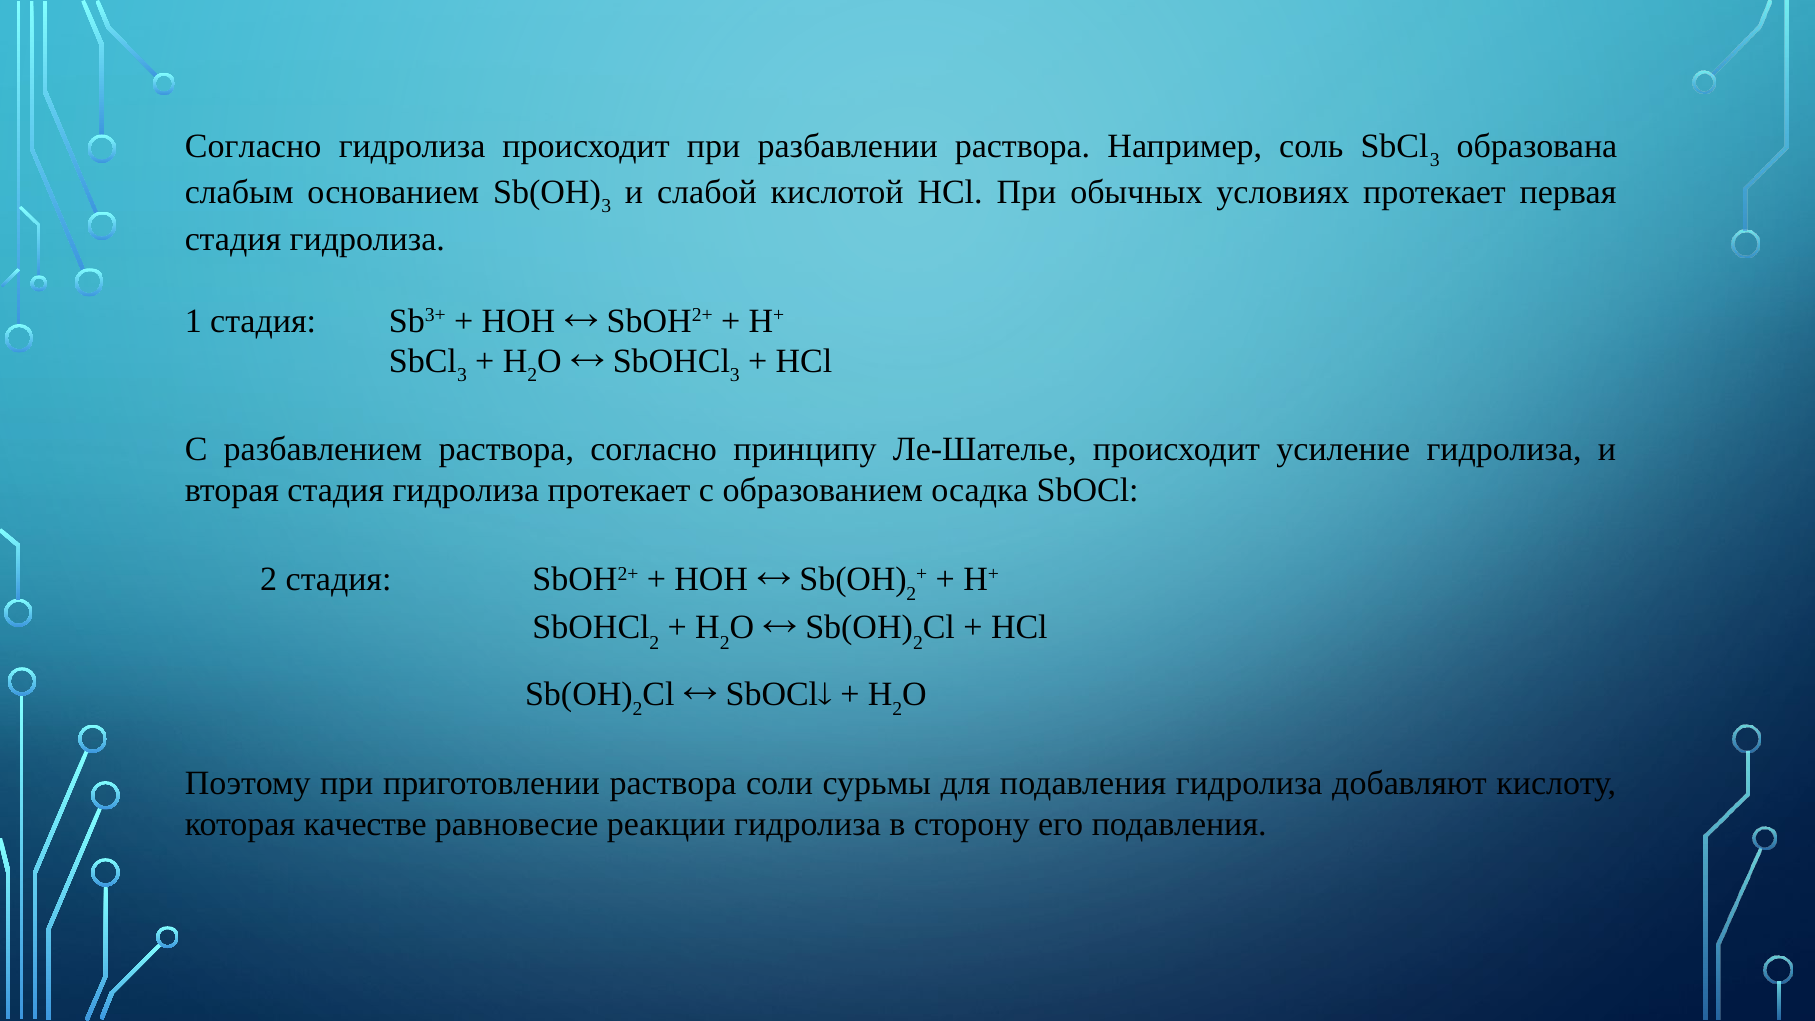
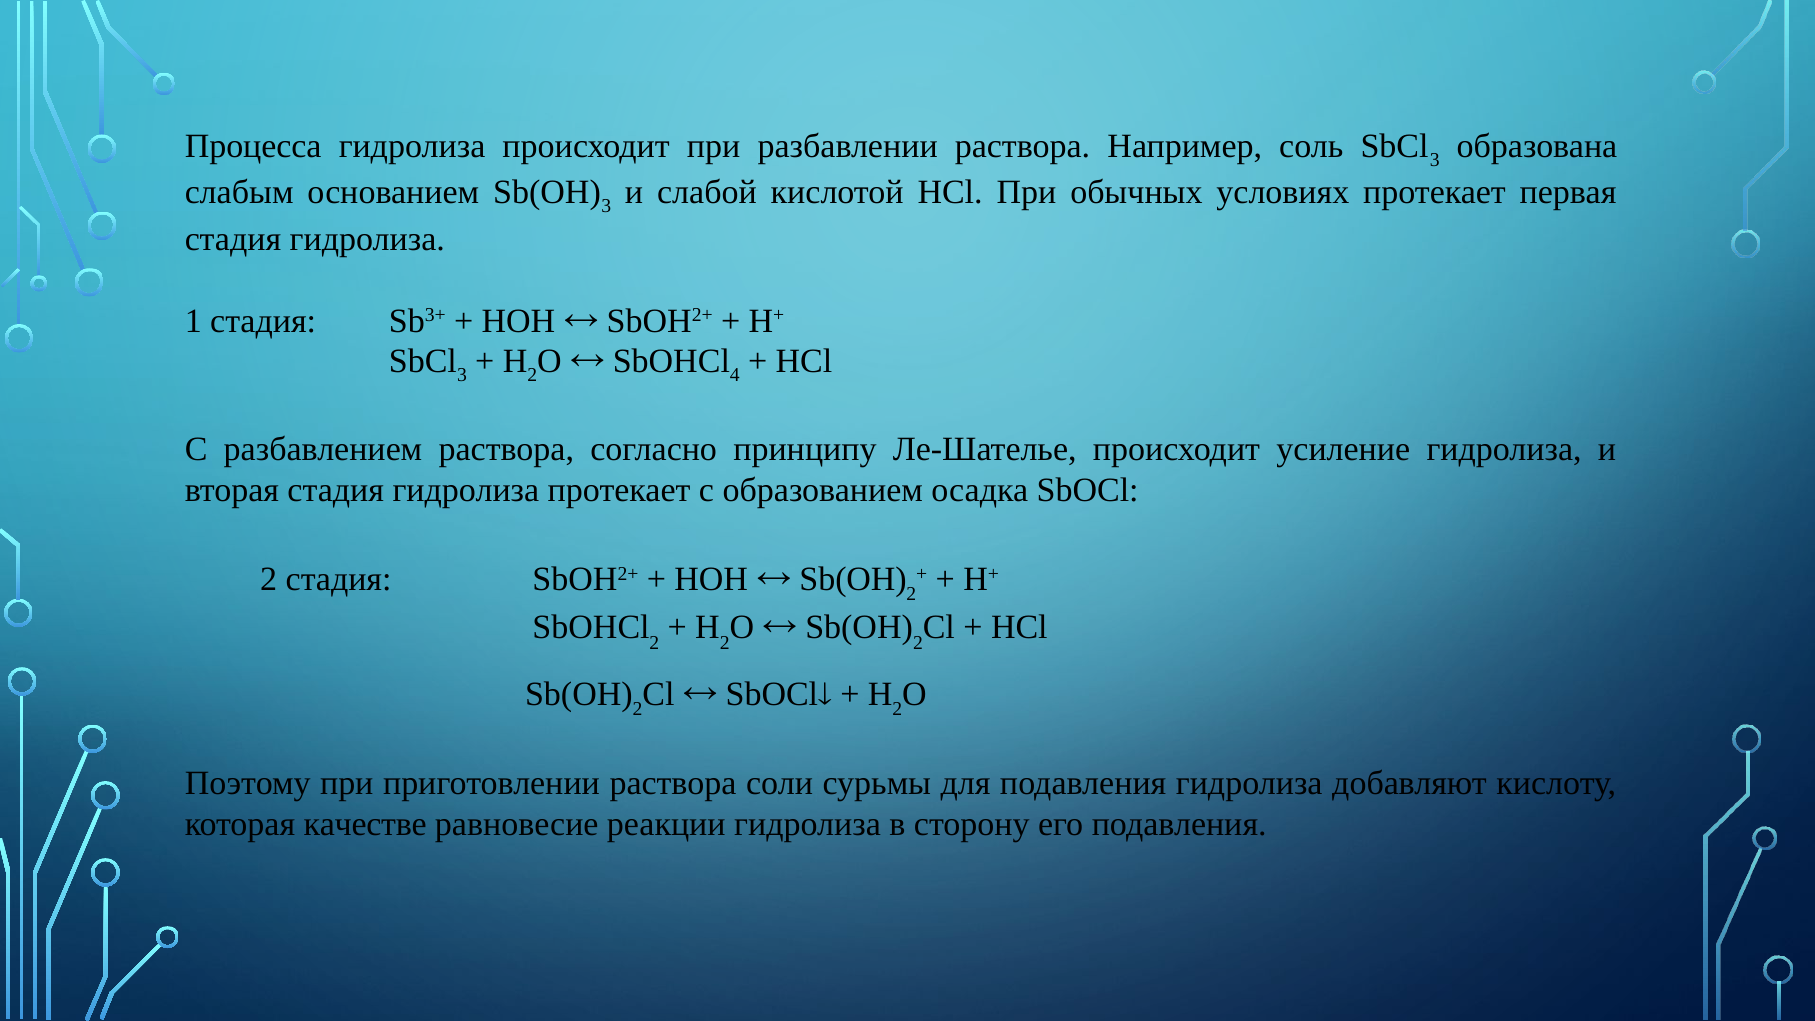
Согласно: Согласно -> Процесса (253, 146)
3: 3 -> 4 (735, 375)
